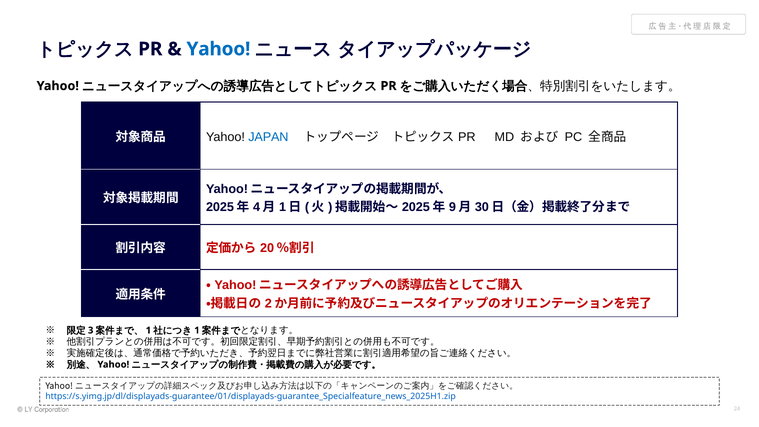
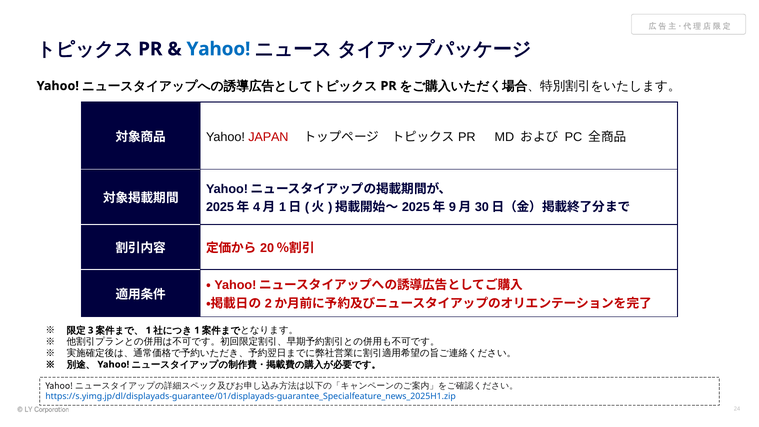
JAPAN colour: blue -> red (268, 137)
